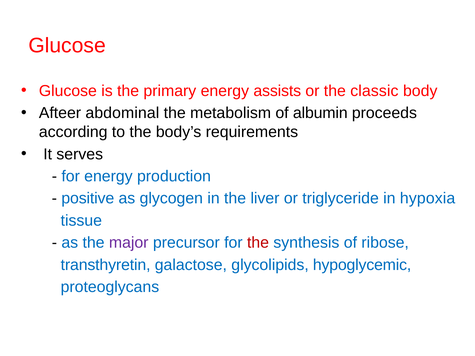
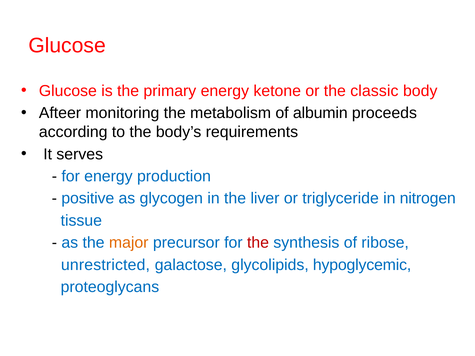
assists: assists -> ketone (277, 91)
abdominal: abdominal -> monitoring (122, 113)
hypoxia: hypoxia -> nitrogen (428, 199)
major colour: purple -> orange (129, 243)
transthyretin: transthyretin -> unrestricted (105, 265)
